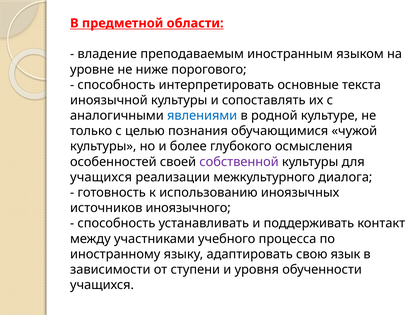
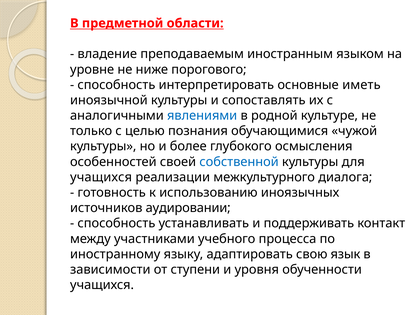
текста: текста -> иметь (361, 85)
собственной colour: purple -> blue (239, 162)
иноязычного: иноязычного -> аудировании (188, 208)
